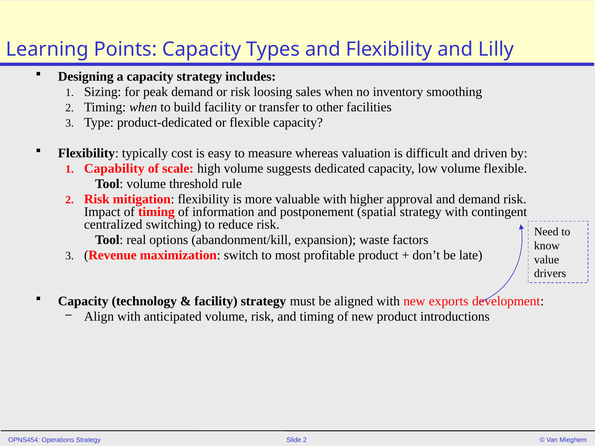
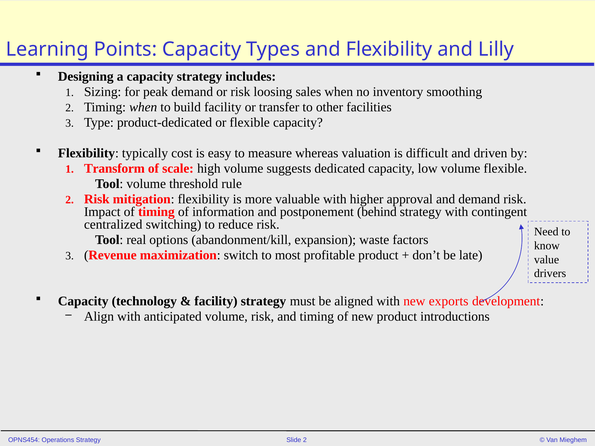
Capability: Capability -> Transform (114, 169)
spatial: spatial -> behind (377, 212)
